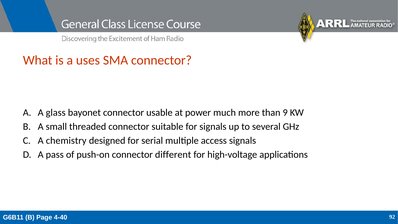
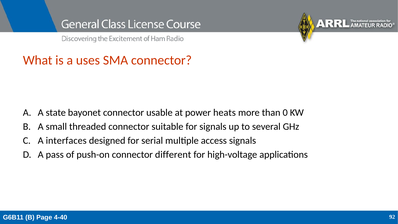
glass: glass -> state (56, 113)
much: much -> heats (225, 113)
9: 9 -> 0 (285, 113)
chemistry: chemistry -> interfaces (66, 140)
